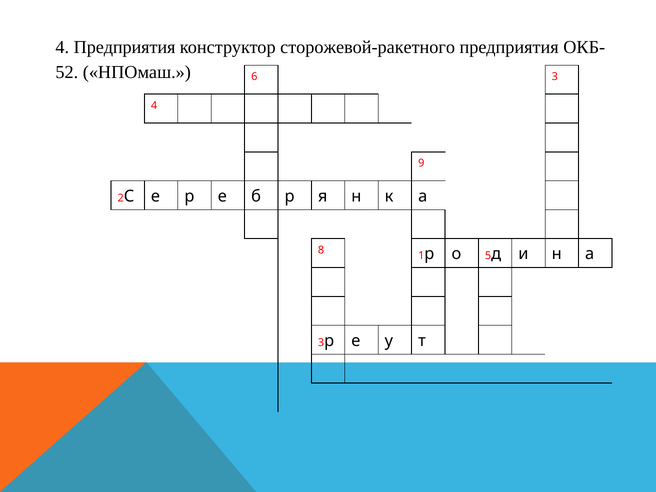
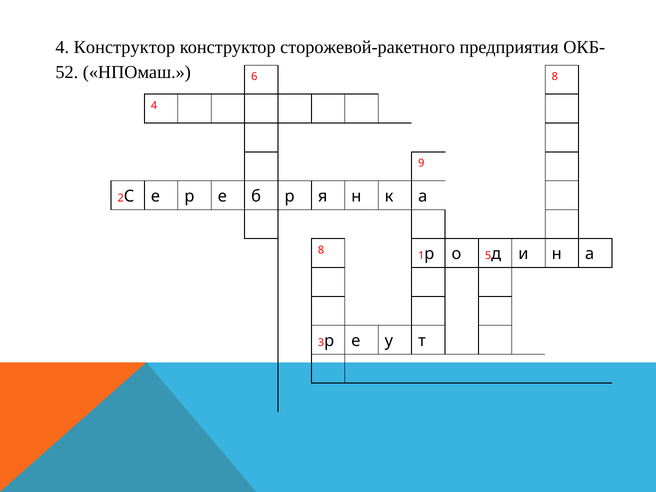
4 Предприятия: Предприятия -> Конструктор (124, 47)
6 3: 3 -> 8 (555, 77)
